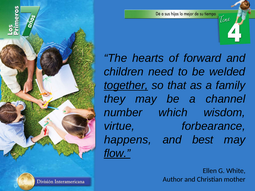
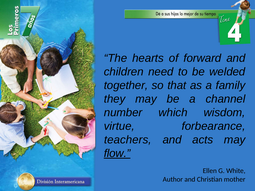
together underline: present -> none (126, 85)
happens: happens -> teachers (128, 140)
best: best -> acts (203, 140)
